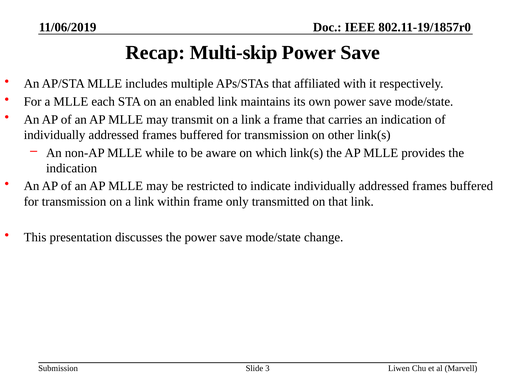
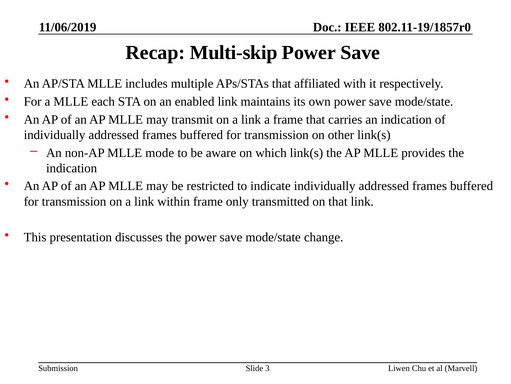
while: while -> mode (160, 153)
